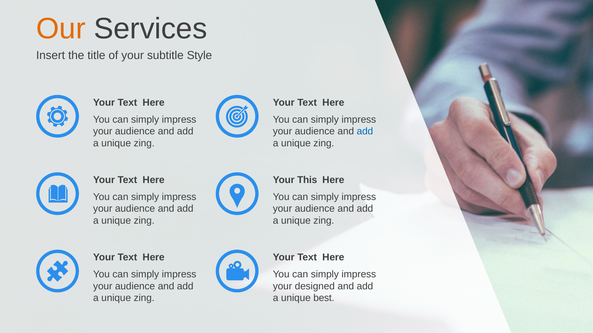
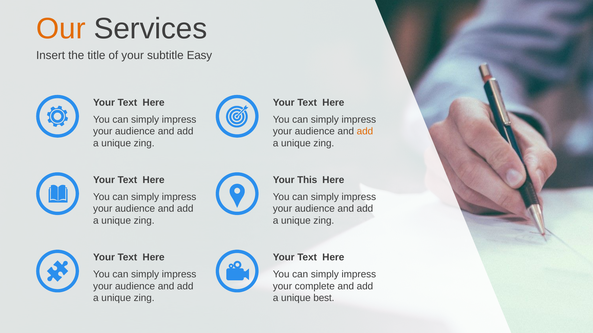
Style: Style -> Easy (199, 55)
add colour: blue -> orange (365, 132)
designed: designed -> complete (315, 287)
